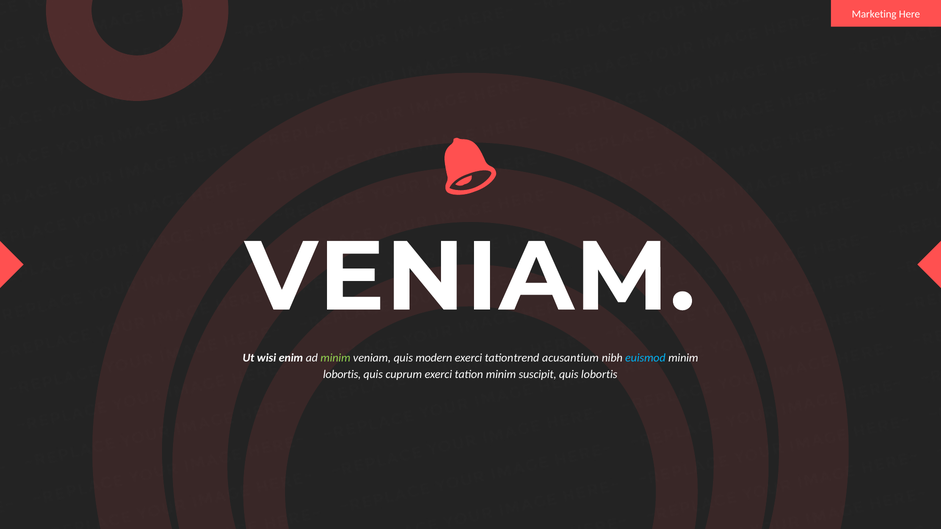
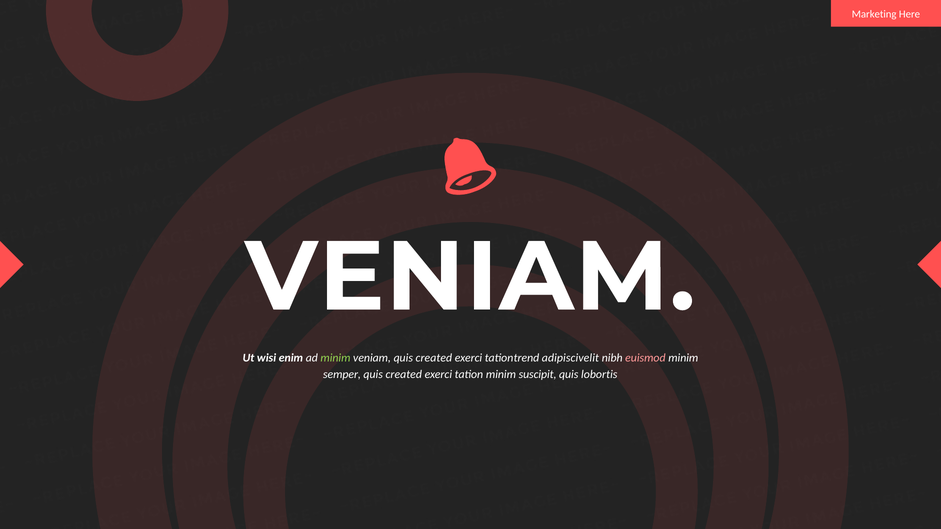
veniam quis modern: modern -> created (434, 358)
acusantium: acusantium -> adipiscivelit (570, 358)
euismod colour: light blue -> pink (645, 358)
lobortis: lobortis -> semper (342, 374)
cuprum: cuprum -> created (404, 374)
